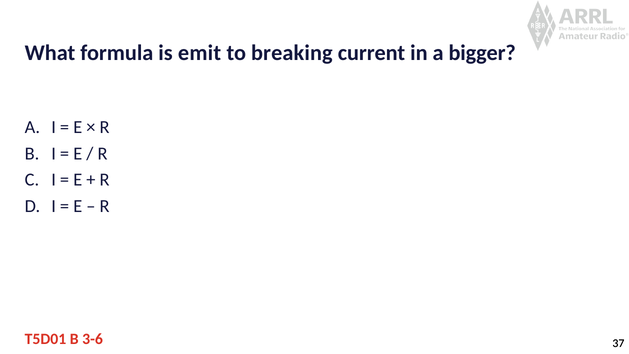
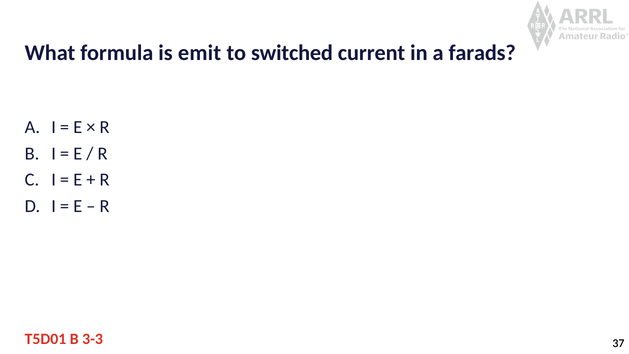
breaking: breaking -> switched (292, 53)
bigger: bigger -> farads (482, 53)
3-6: 3-6 -> 3-3 (93, 339)
